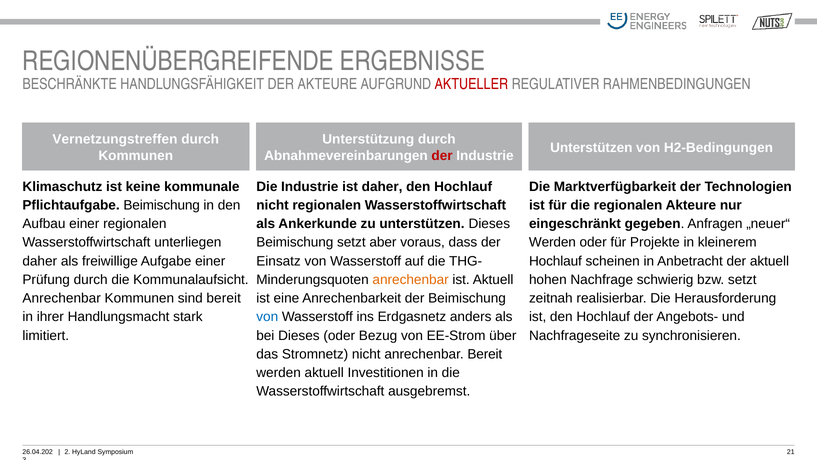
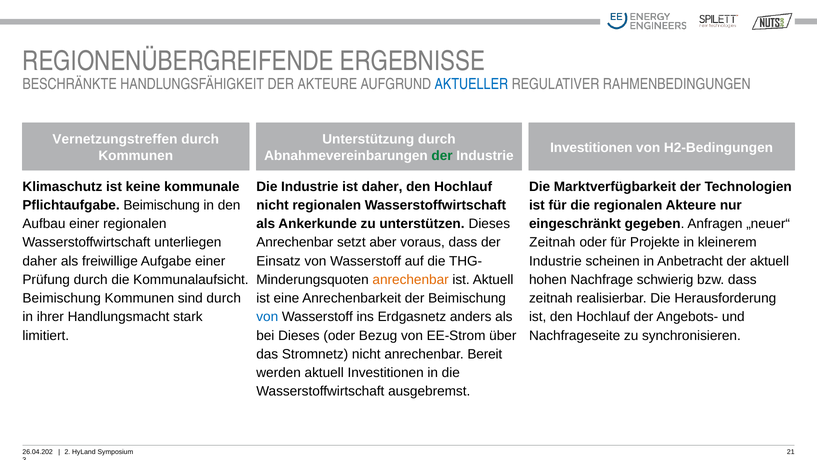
AKTUELLER colour: red -> blue (471, 84)
Unterstützen: Unterstützen -> Investitionen (591, 147)
der colour: red -> green (442, 156)
Beimischung: Beimischung -> Anrechenbar (295, 242)
Werden: Werden -> Zeitnah (552, 242)
Hochlauf: Hochlauf -> Industrie (555, 261)
bzw setzt: setzt -> dass (742, 279)
Anrechenbar: Anrechenbar -> Beimischung (62, 298)
sind bereit: bereit -> durch (224, 298)
